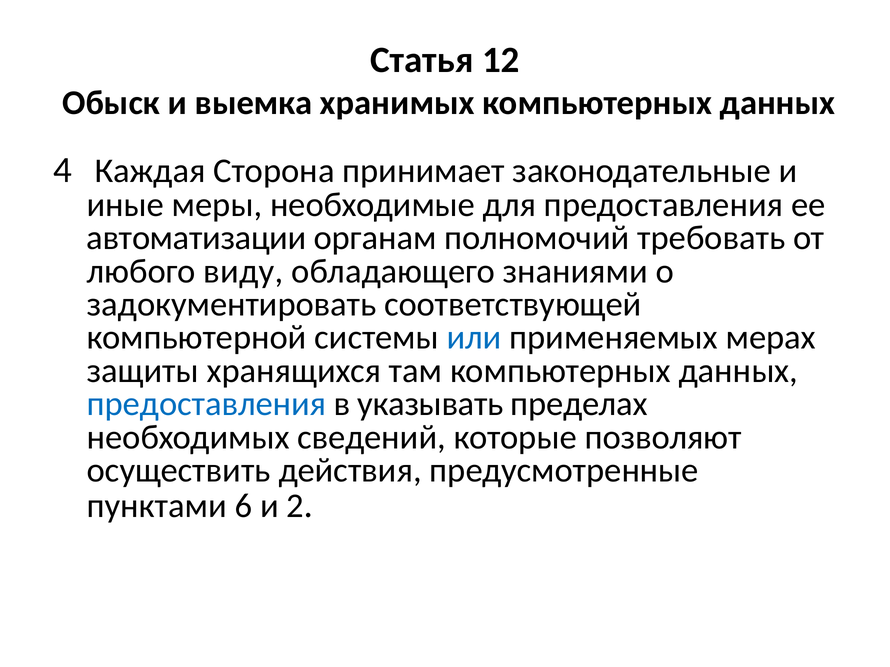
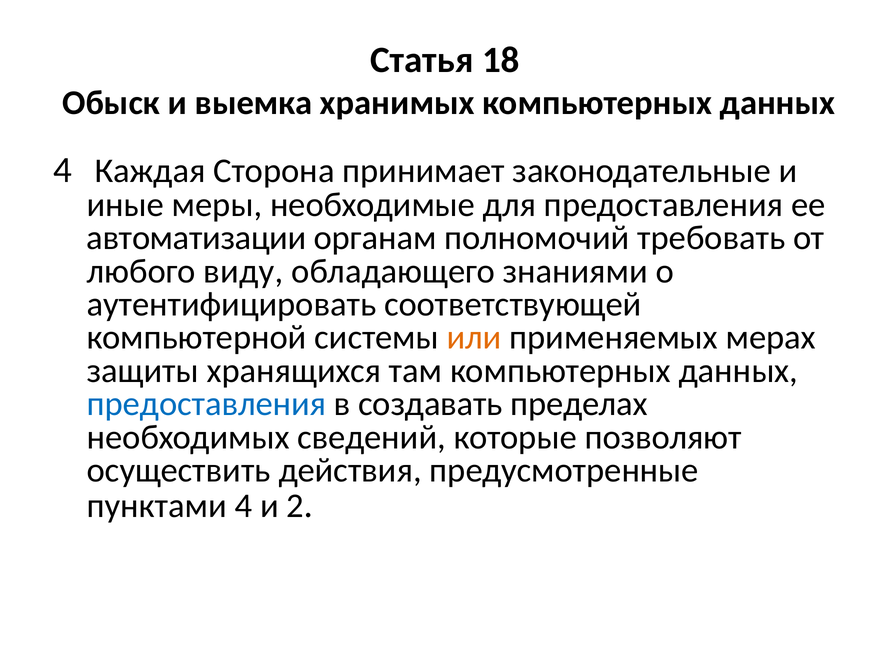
12: 12 -> 18 (501, 60)
задокументировать: задокументировать -> аутентифицировать (232, 305)
или colour: blue -> orange (474, 338)
указывать: указывать -> создавать (430, 404)
пунктами 6: 6 -> 4 (243, 506)
